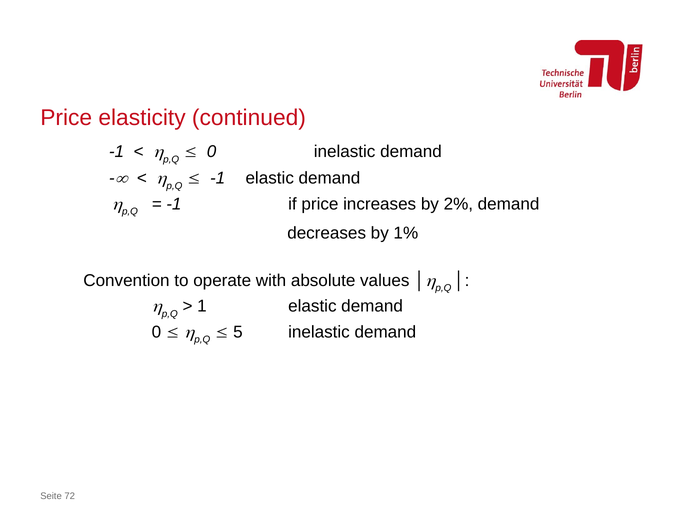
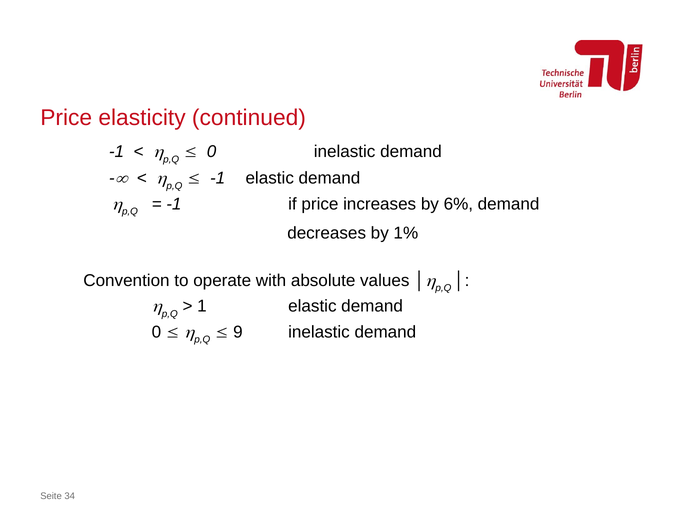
2%: 2% -> 6% (458, 204)
5: 5 -> 9 (238, 332)
72: 72 -> 34 (70, 496)
